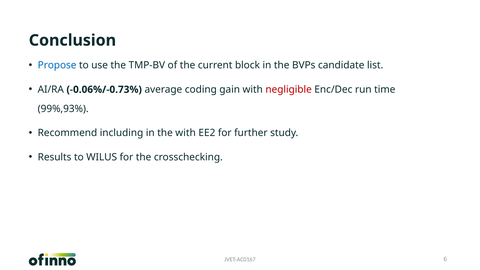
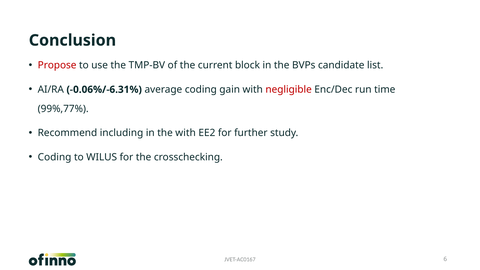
Propose colour: blue -> red (57, 65)
-0.06%/-0.73%: -0.06%/-0.73% -> -0.06%/-6.31% (104, 90)
99%,93%: 99%,93% -> 99%,77% (63, 109)
Results: Results -> Coding (55, 157)
